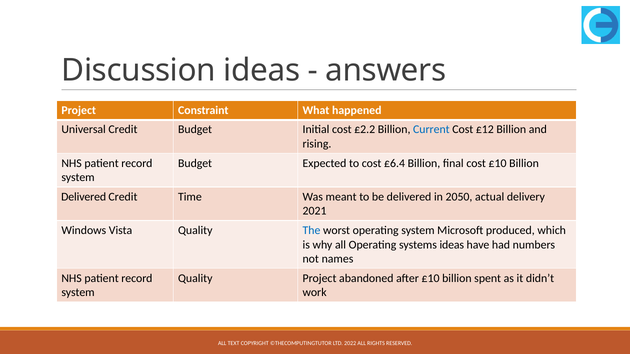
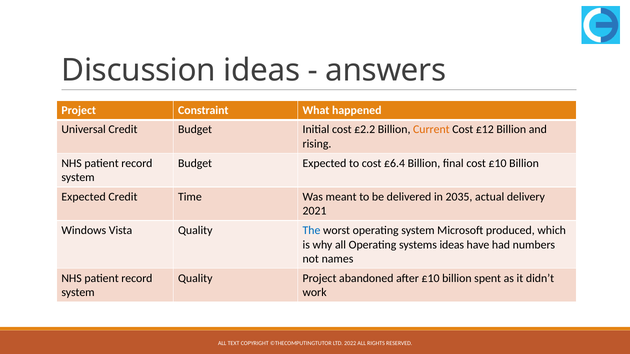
Current colour: blue -> orange (431, 130)
Delivered: Delivered -> Expected (84, 197)
2050: 2050 -> 2035 (459, 197)
